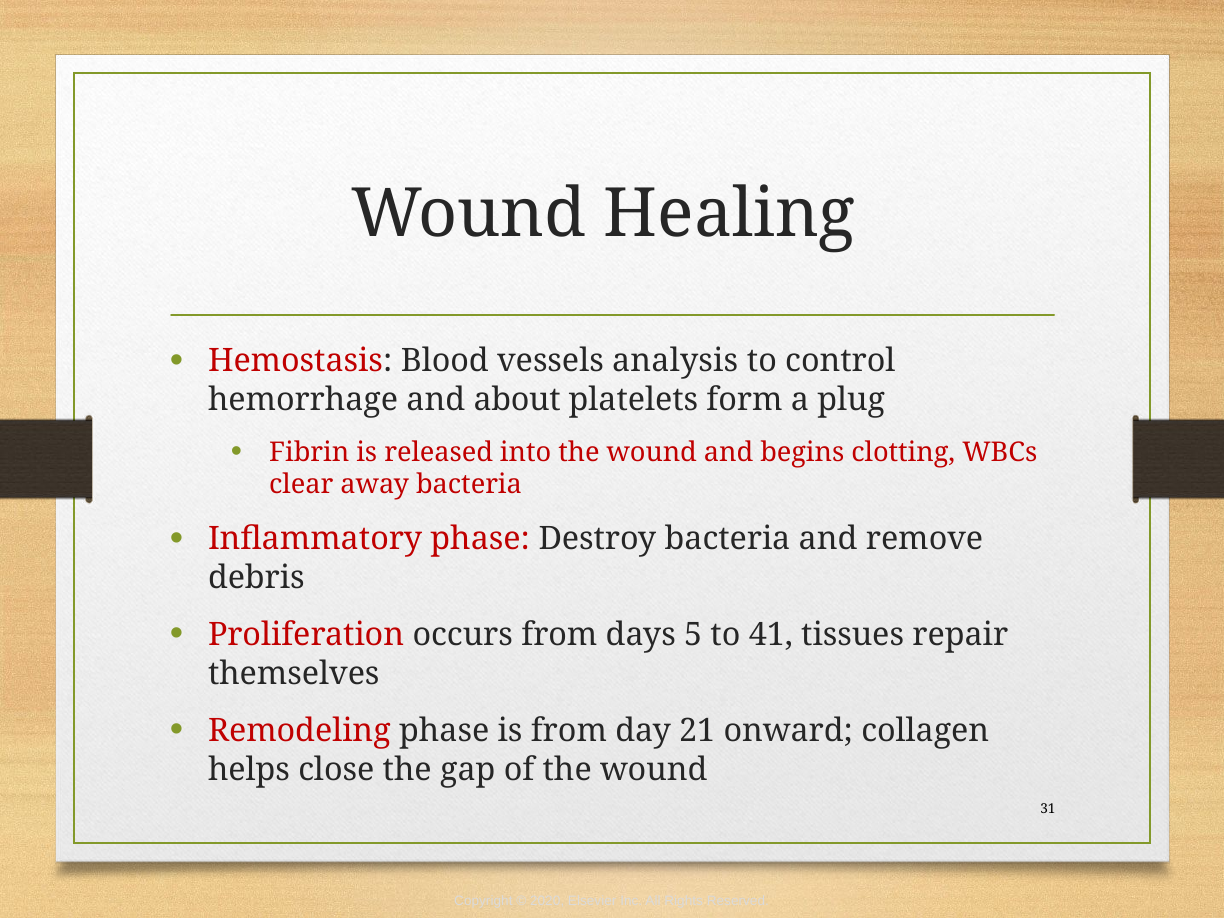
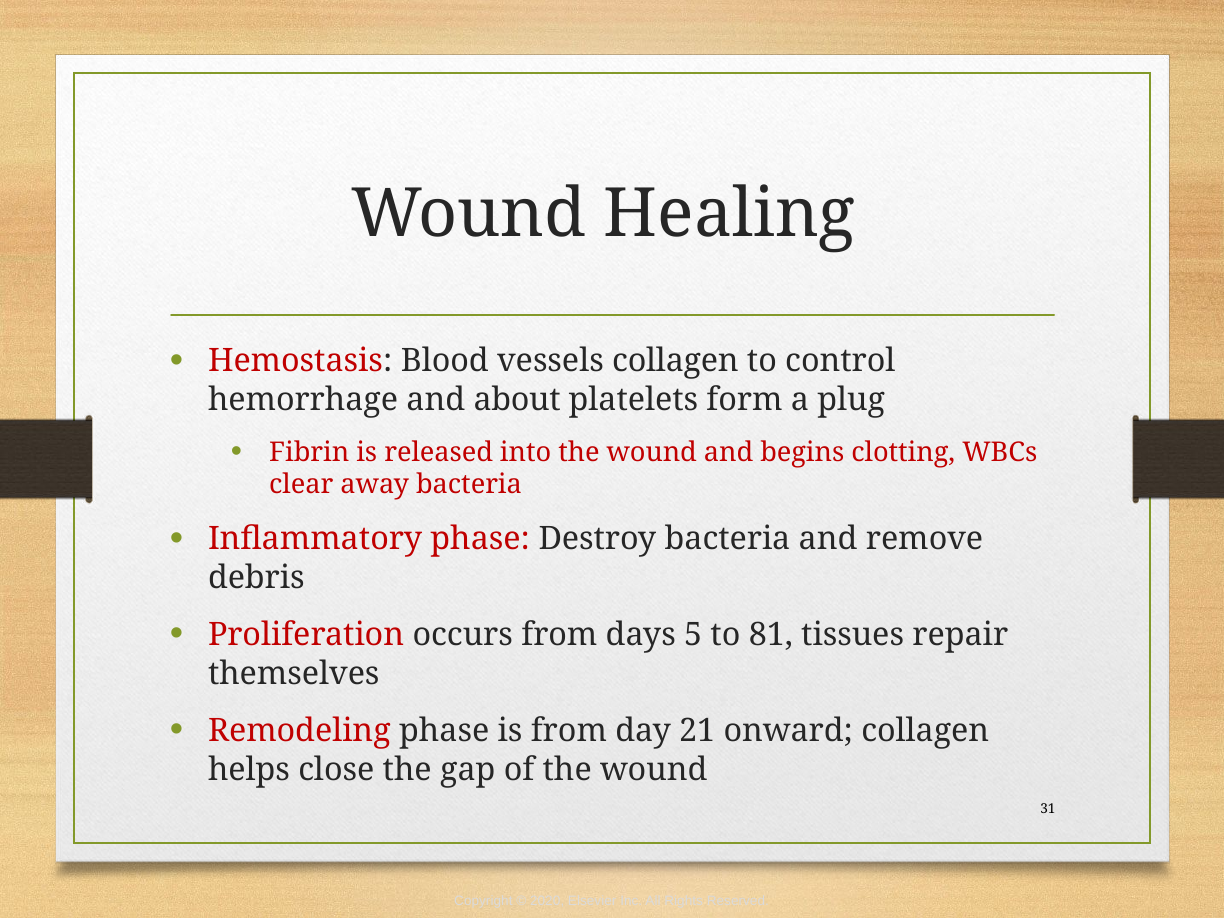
vessels analysis: analysis -> collagen (675, 361)
41: 41 -> 81 (771, 635)
